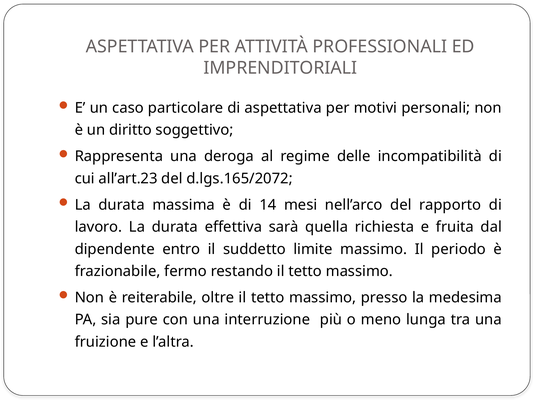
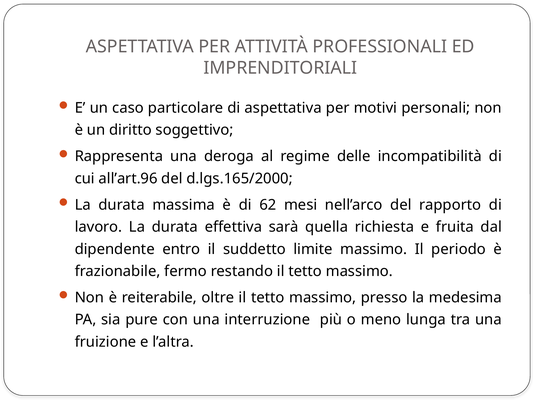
all’art.23: all’art.23 -> all’art.96 (128, 178)
d.lgs.165/2072: d.lgs.165/2072 -> d.lgs.165/2000 (240, 178)
14: 14 -> 62 (268, 205)
